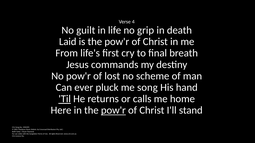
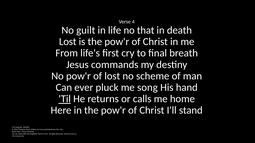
grip: grip -> that (146, 30)
Laid: Laid -> Lost (68, 42)
pow'r underline: present -> none (113, 111)
